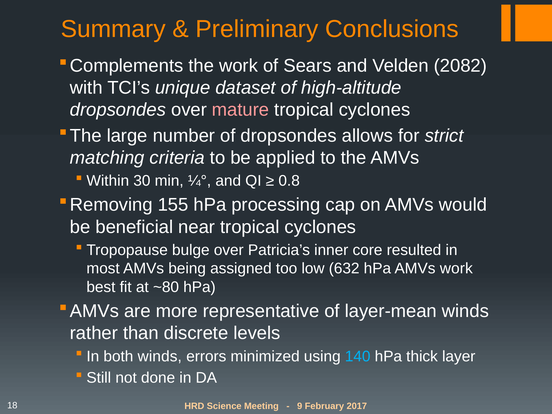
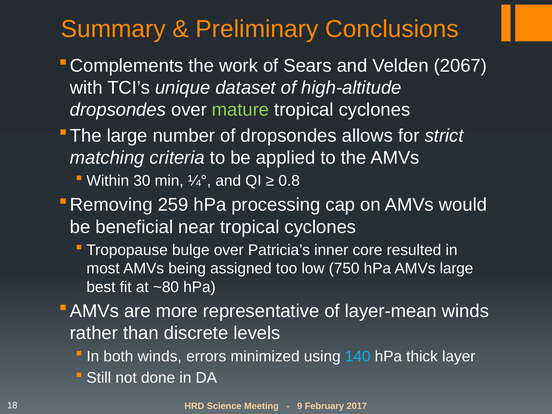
2082: 2082 -> 2067 (460, 66)
mature colour: pink -> light green (241, 110)
155: 155 -> 259 (173, 205)
632: 632 -> 750 (344, 269)
AMVs work: work -> large (456, 269)
